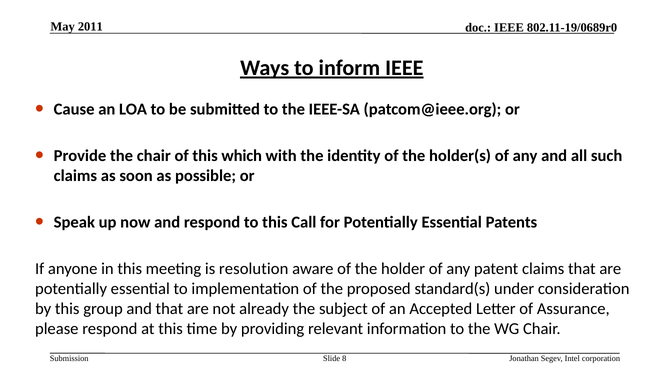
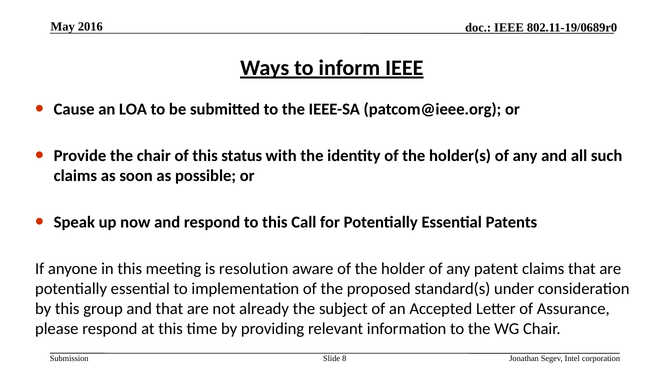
2011: 2011 -> 2016 (90, 26)
which: which -> status (242, 155)
